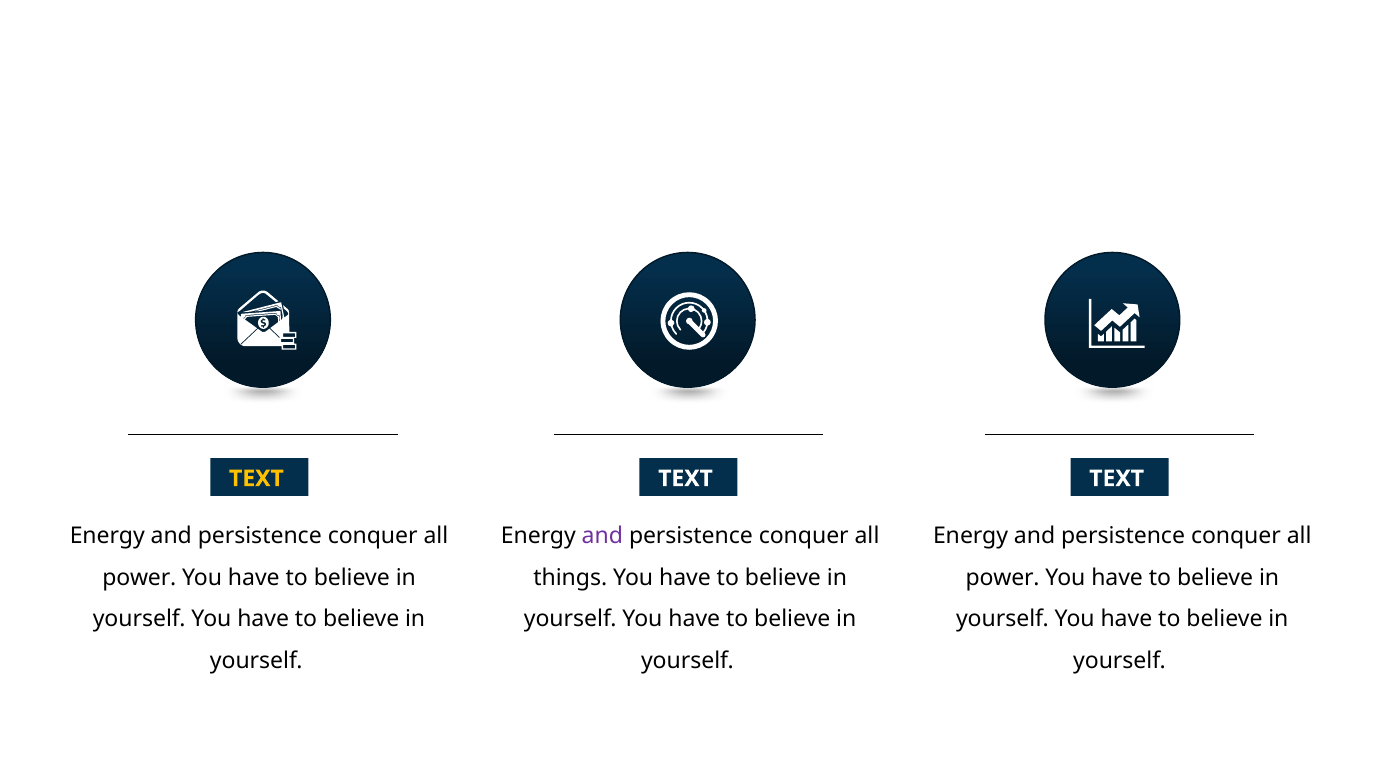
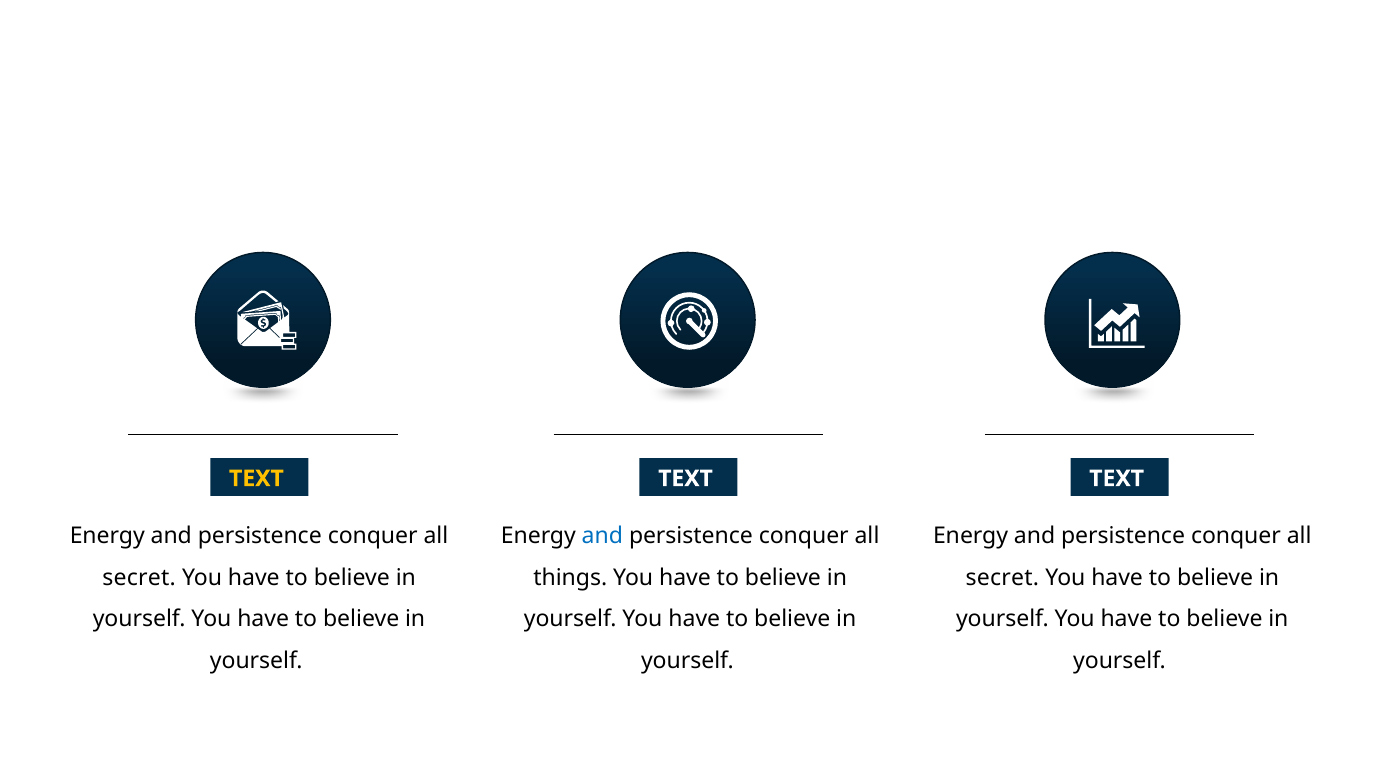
and colour: purple -> blue (602, 536)
power: power -> secret (139, 578)
power: power -> secret (1002, 578)
